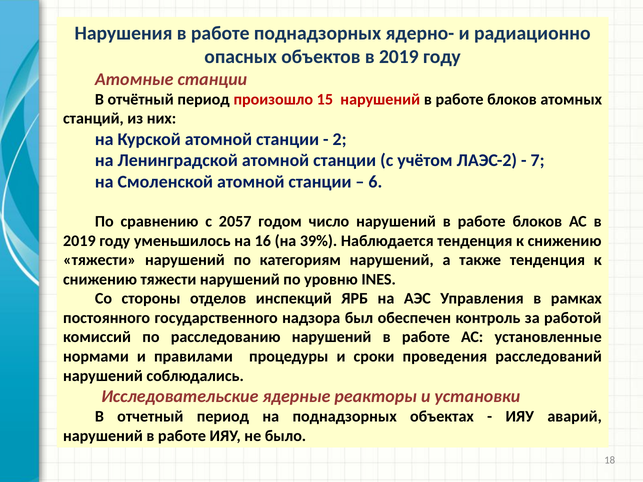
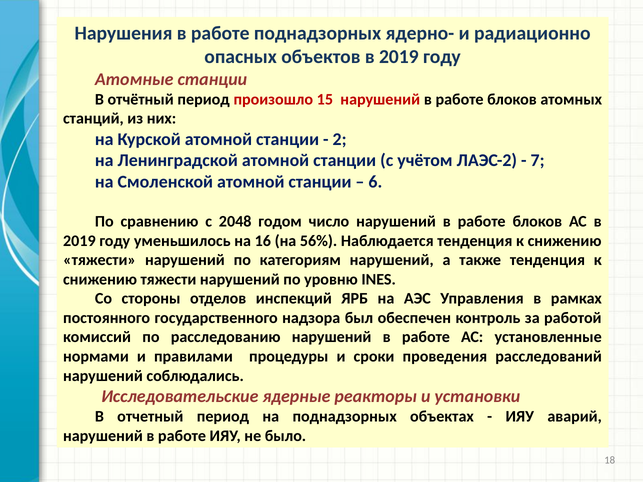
2057: 2057 -> 2048 (235, 222)
39%: 39% -> 56% (319, 241)
